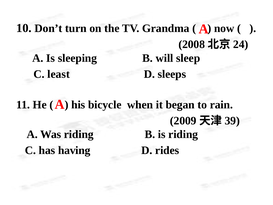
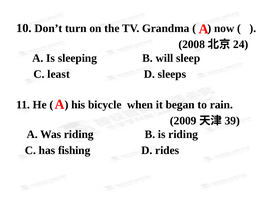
having: having -> fishing (74, 150)
